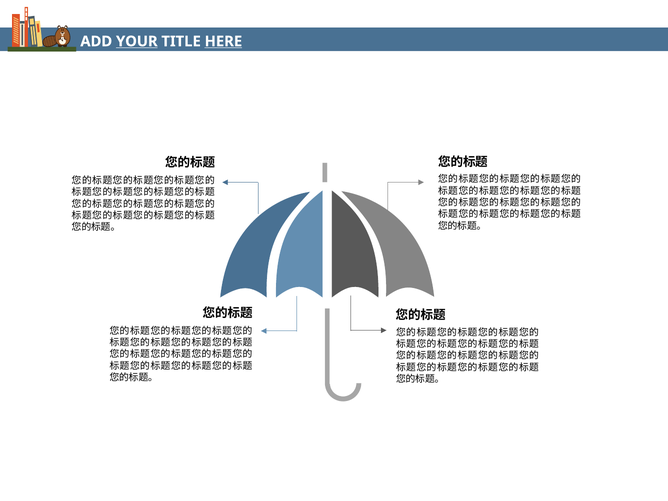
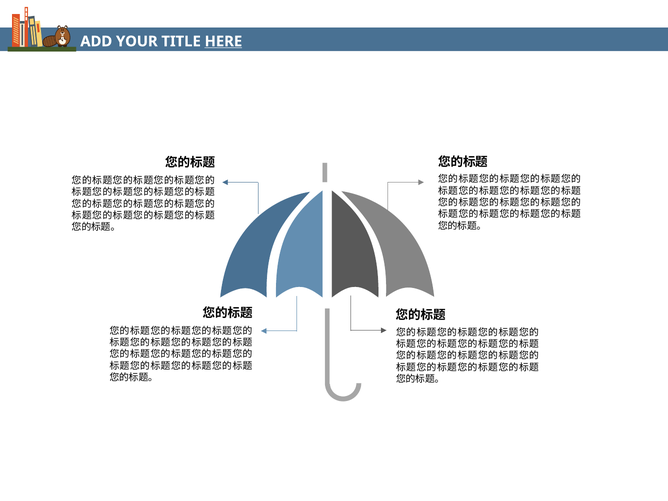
YOUR underline: present -> none (137, 41)
